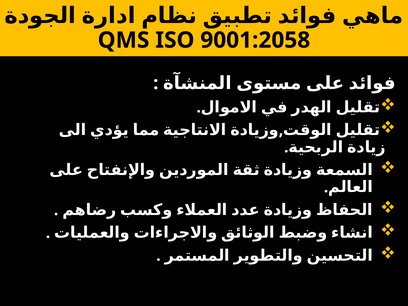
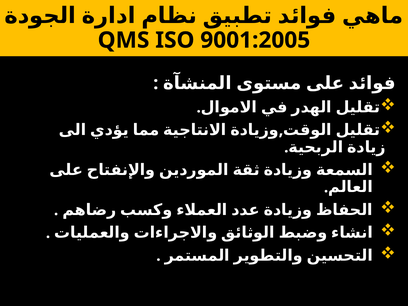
9001:2058: 9001:2058 -> 9001:2005 (255, 40)
